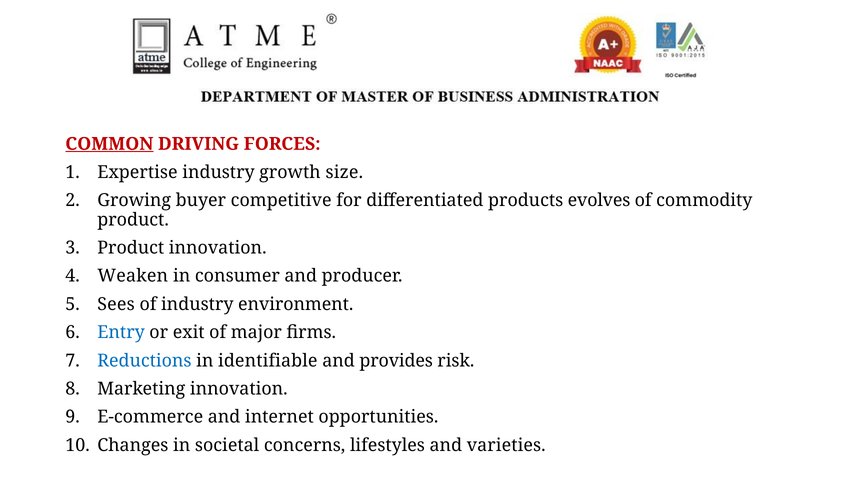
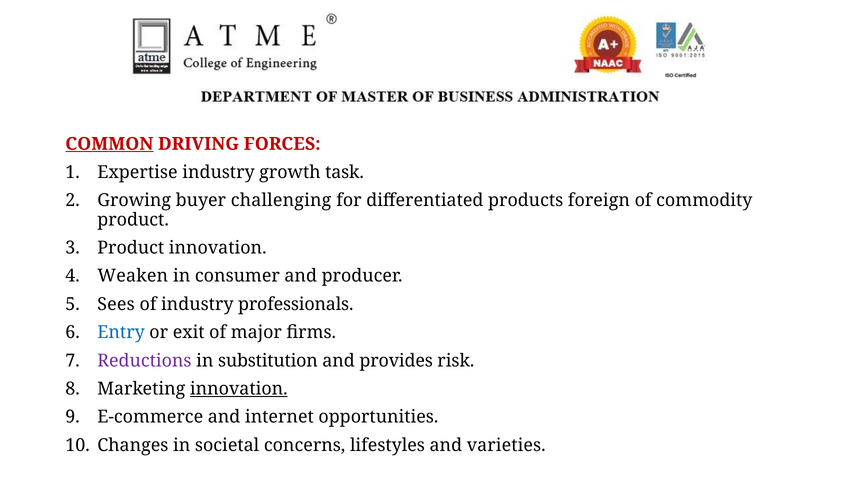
size: size -> task (345, 172)
competitive: competitive -> challenging (281, 200)
evolves: evolves -> foreign (599, 200)
environment: environment -> professionals (296, 304)
Reductions colour: blue -> purple (144, 360)
identifiable: identifiable -> substitution (268, 360)
innovation underline: none -> present (239, 388)
